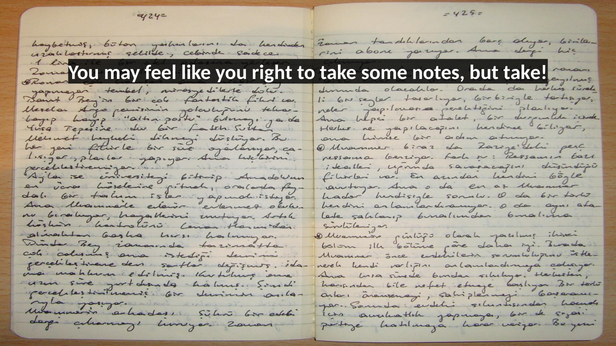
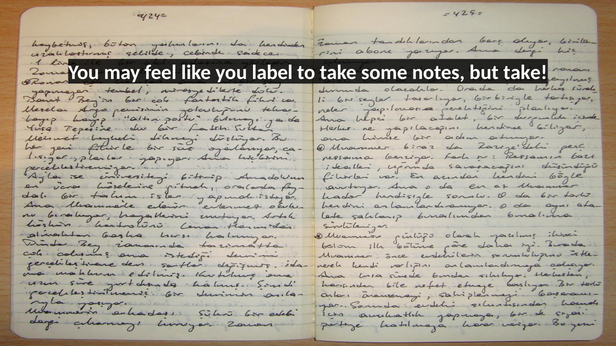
right: right -> label (272, 73)
